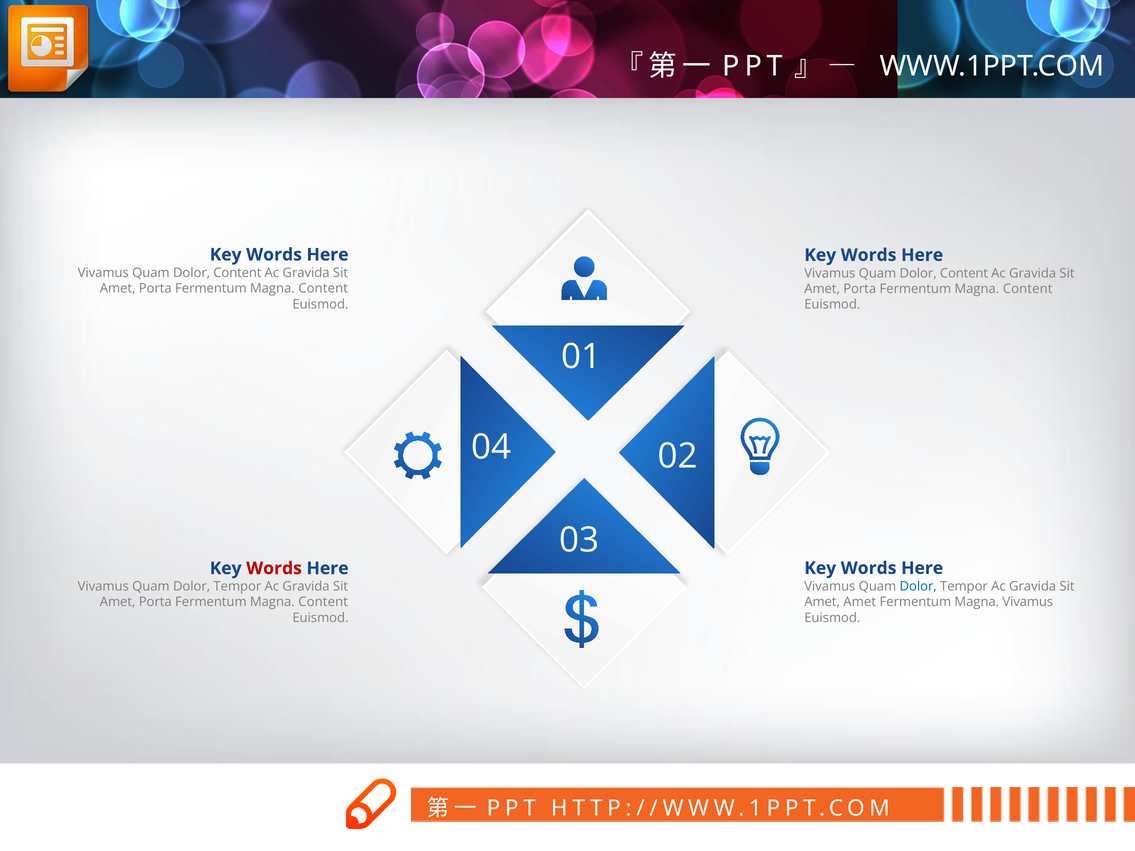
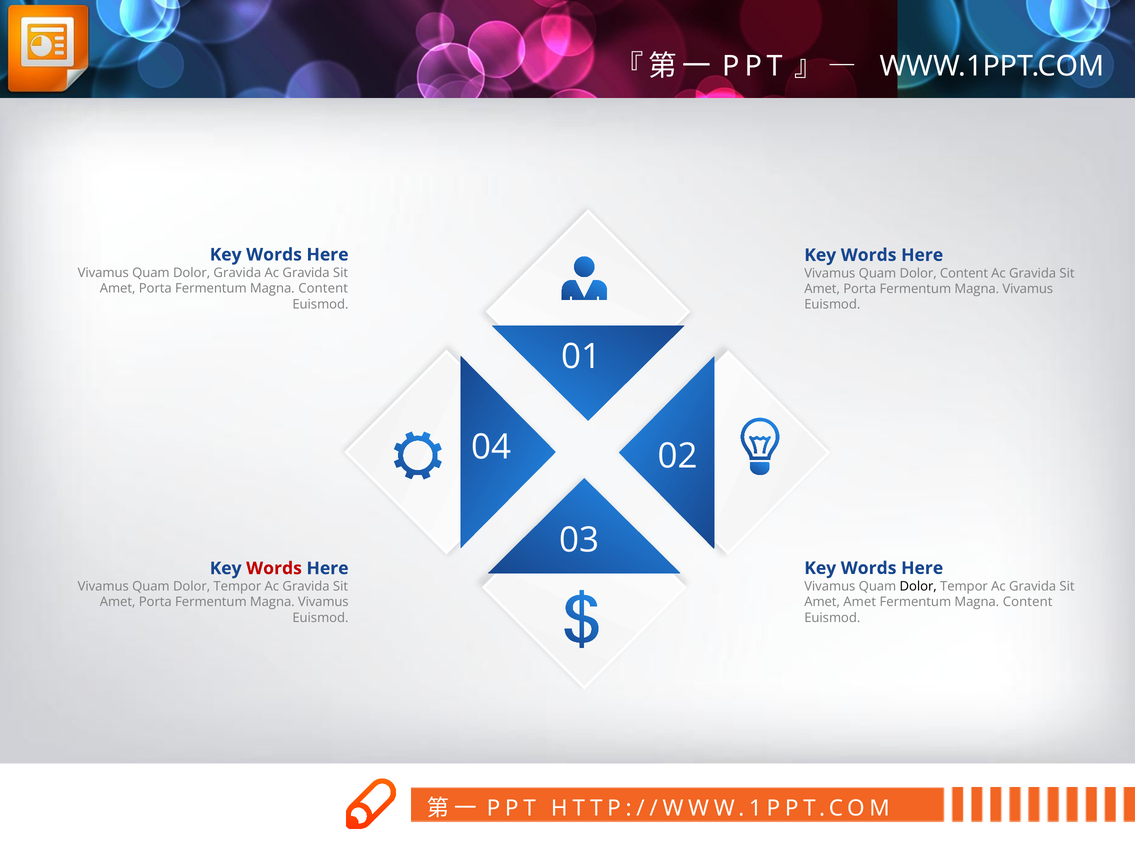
Content: Content -> Gravida (237, 273)
Content: Content -> Vivamus (1028, 289)
Dolor colour: blue -> black (918, 586)
Vivamus: Vivamus -> Content (1028, 602)
Content: Content -> Vivamus (323, 602)
